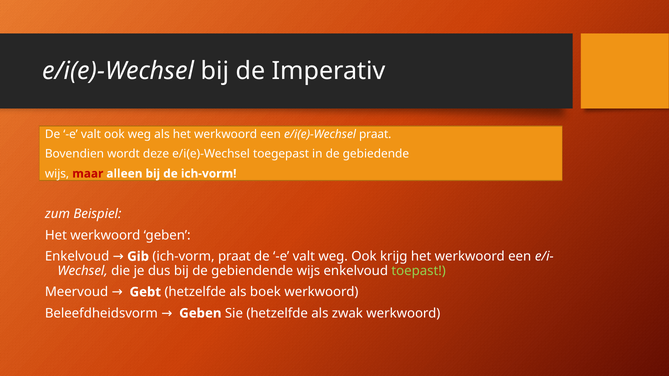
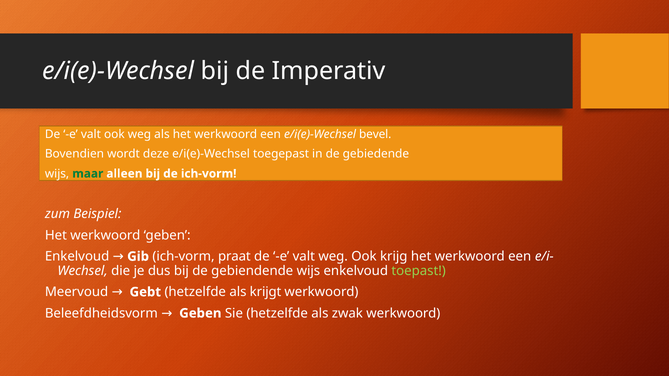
e/i(e)-Wechsel praat: praat -> bevel (375, 134)
maar colour: red -> green (88, 174)
boek: boek -> krijgt (266, 292)
